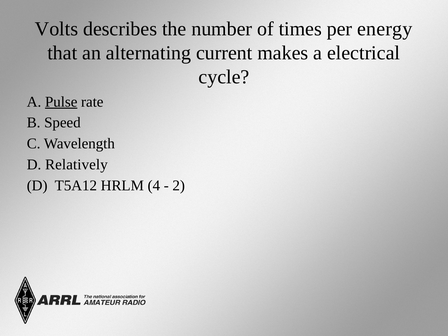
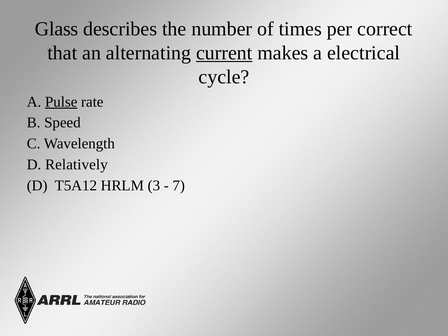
Volts: Volts -> Glass (57, 29)
energy: energy -> correct (385, 29)
current underline: none -> present (224, 53)
4: 4 -> 3 (154, 185)
2: 2 -> 7 (179, 185)
